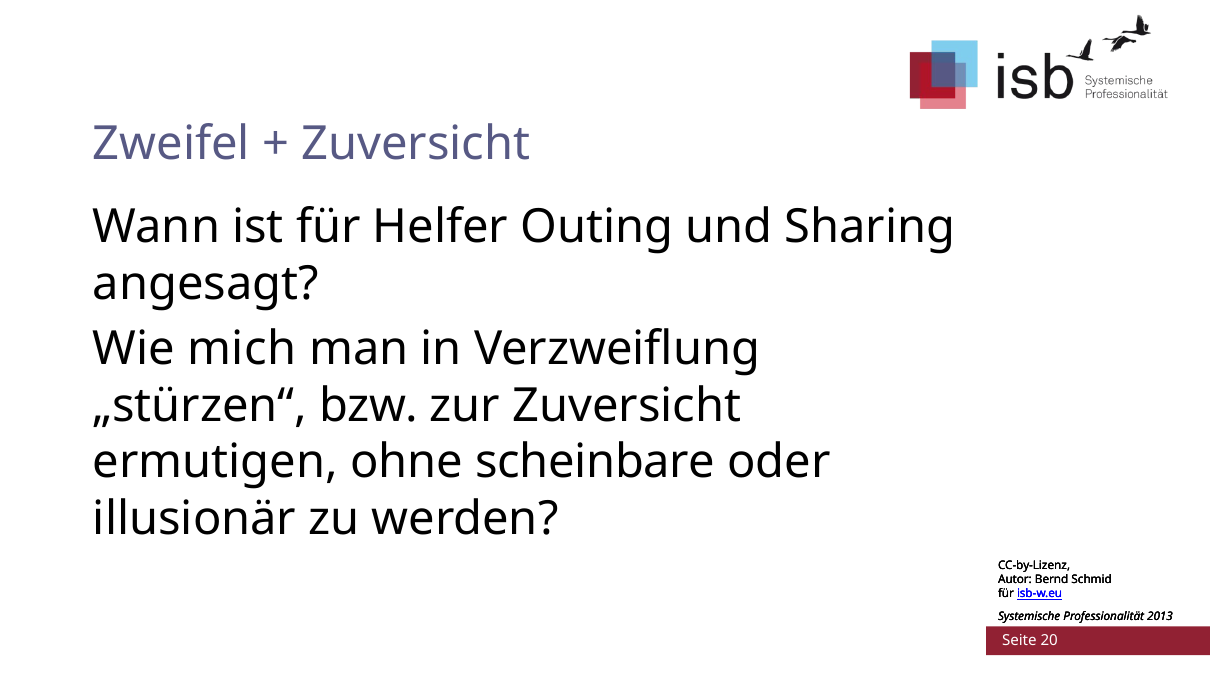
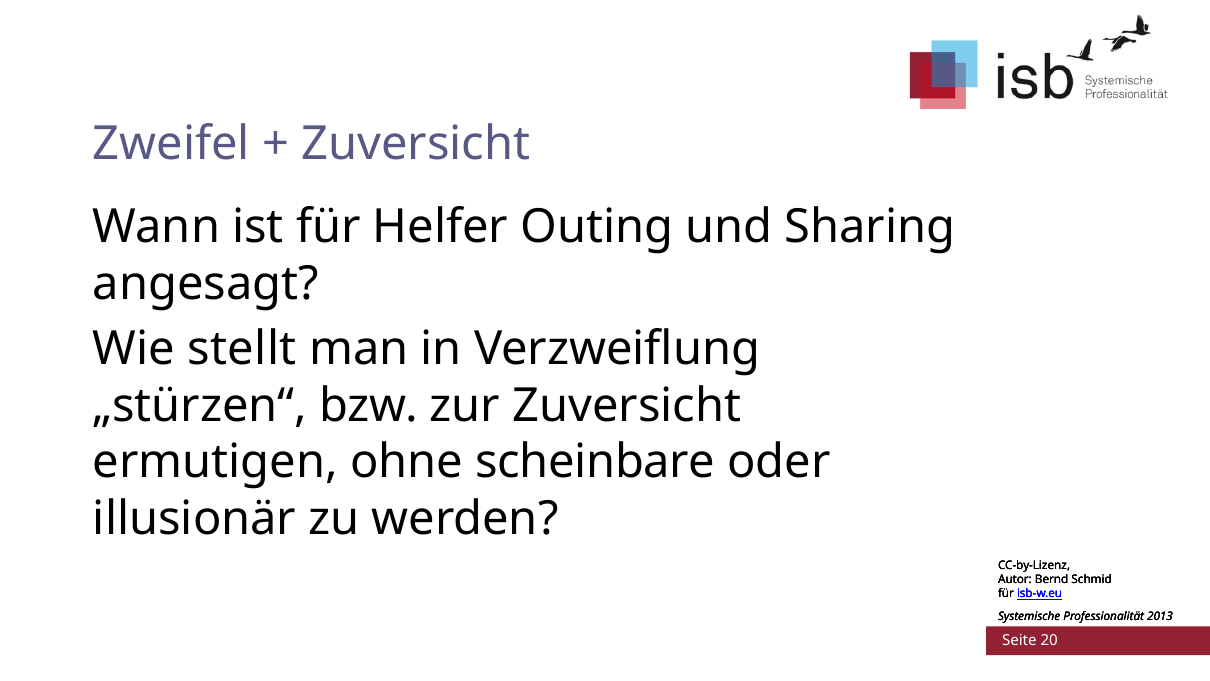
mich: mich -> stellt (242, 349)
